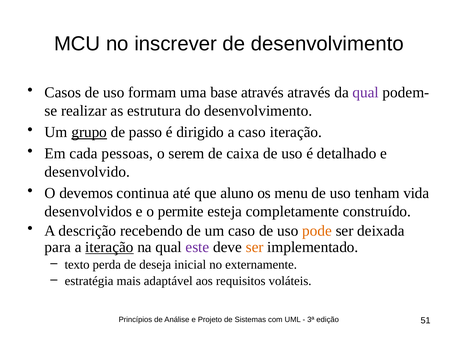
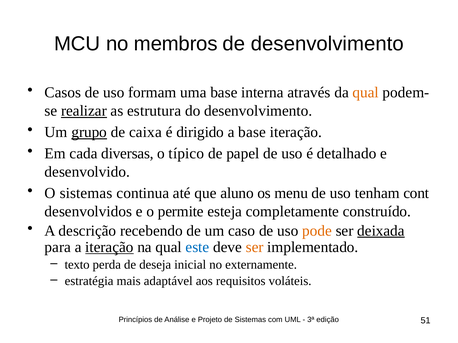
inscrever: inscrever -> membros (176, 44)
base através: através -> interna (262, 93)
qual colour: purple -> orange (366, 93)
realizar underline: none -> present (84, 111)
passo: passo -> caixa (145, 132)
a caso: caso -> base (252, 132)
pessoas: pessoas -> diversas (127, 154)
serem: serem -> típico (186, 154)
caixa: caixa -> papel (243, 154)
O devemos: devemos -> sistemas (86, 193)
vida: vida -> cont (416, 193)
deixada underline: none -> present (381, 231)
este colour: purple -> blue (197, 248)
